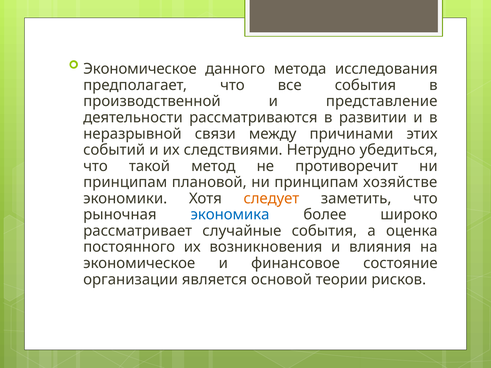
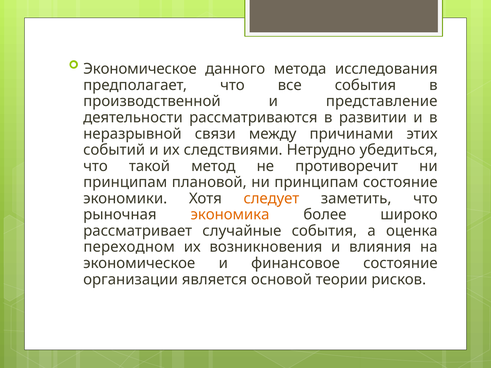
принципам хозяйстве: хозяйстве -> состояние (400, 182)
экономика colour: blue -> orange (230, 215)
постоянного: постоянного -> переходном (129, 247)
